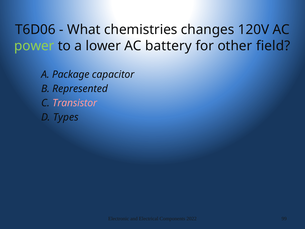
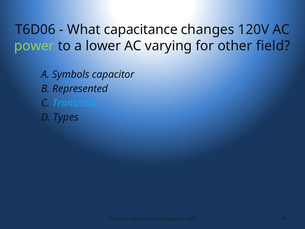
chemistries: chemistries -> capacitance (141, 30)
battery: battery -> varying (168, 46)
Package: Package -> Symbols (71, 74)
Transistor colour: pink -> light blue (75, 103)
